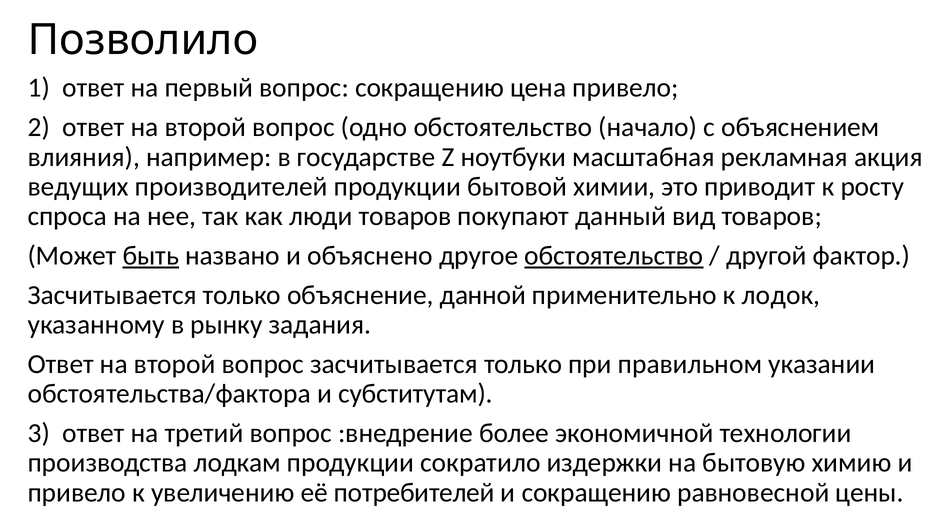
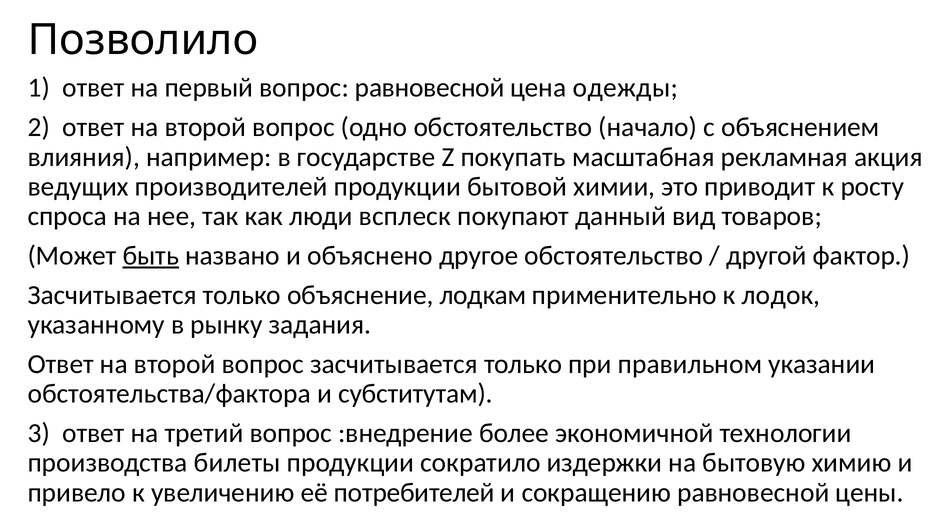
вопрос сокращению: сокращению -> равновесной (430, 88)
цена привело: привело -> одежды (625, 88)
ноутбуки: ноутбуки -> покупать (513, 157)
люди товаров: товаров -> всплеск (405, 216)
обстоятельство underline: present -> none (614, 256)
данной: данной -> лодкам (483, 295)
лодкам: лодкам -> билеты (237, 463)
